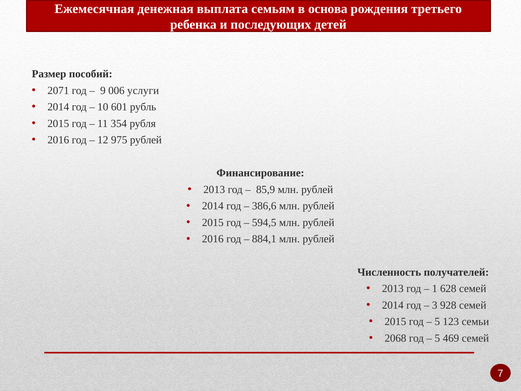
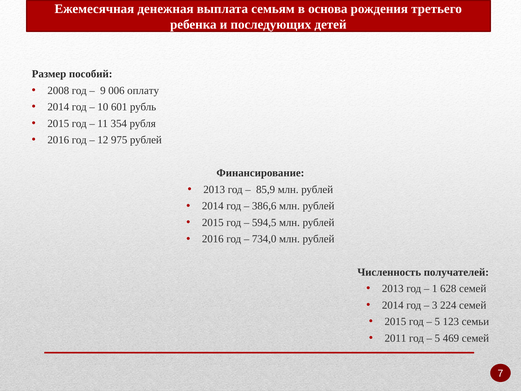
2071: 2071 -> 2008 (58, 91)
услуги: услуги -> оплату (143, 91)
884,1: 884,1 -> 734,0 (264, 239)
928: 928 -> 224 (448, 305)
2068: 2068 -> 2011 (395, 338)
